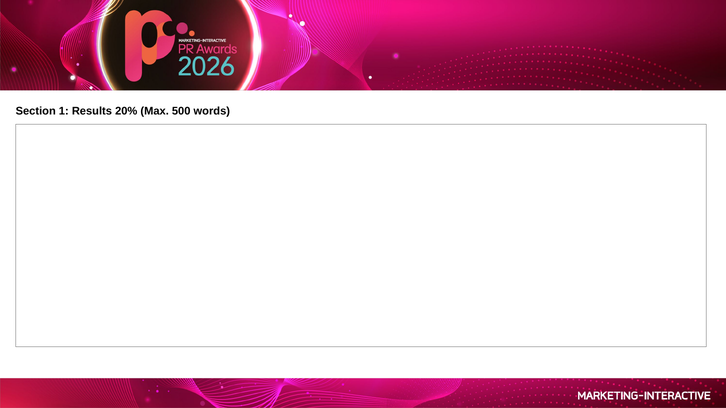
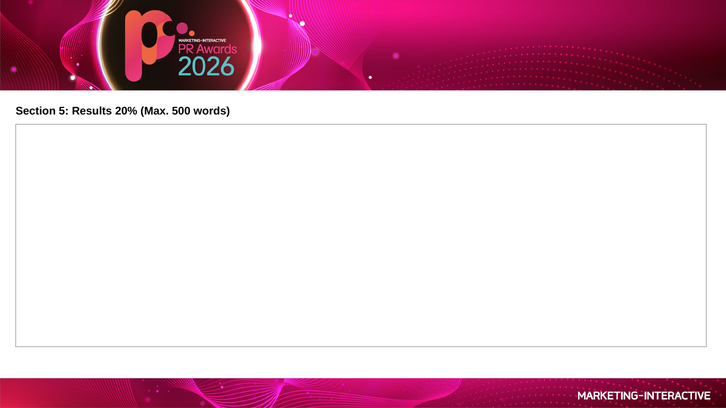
1: 1 -> 5 (64, 111)
